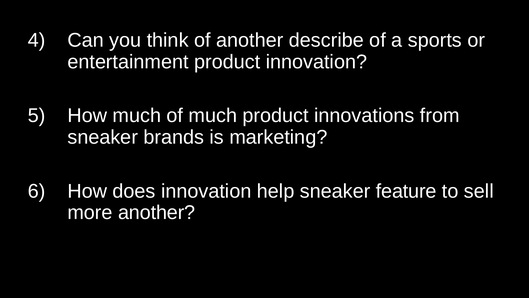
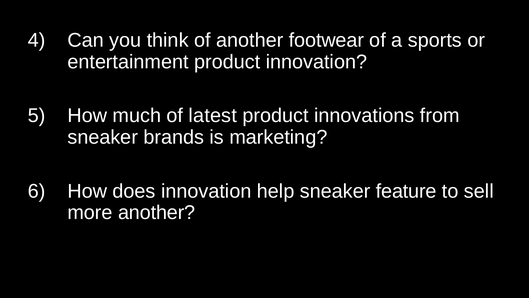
describe: describe -> footwear (326, 40)
of much: much -> latest (213, 116)
